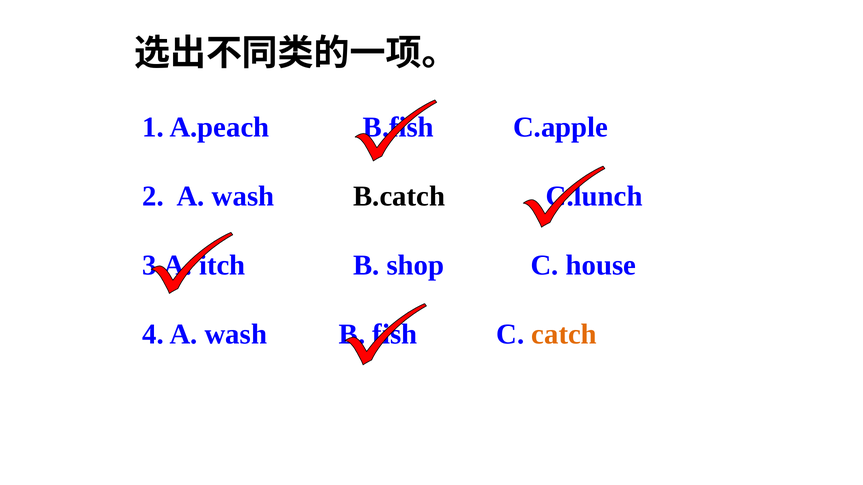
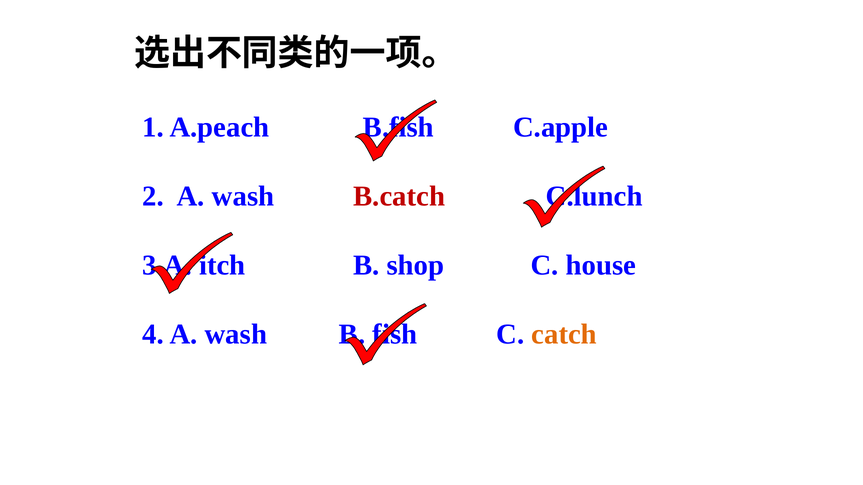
B.catch colour: black -> red (399, 197)
